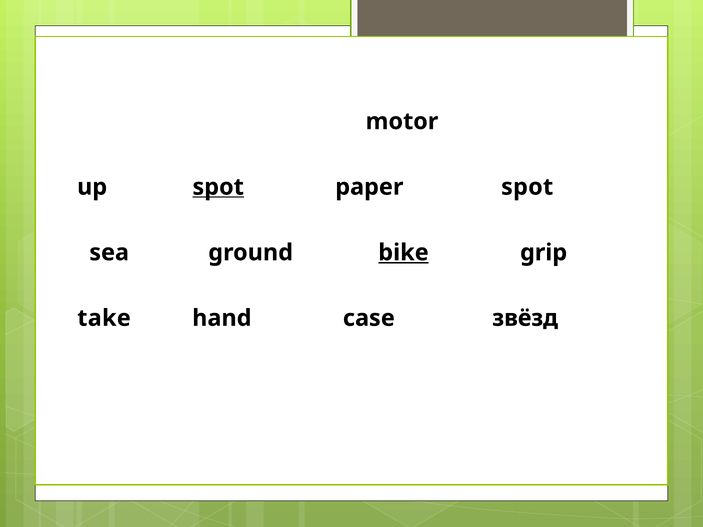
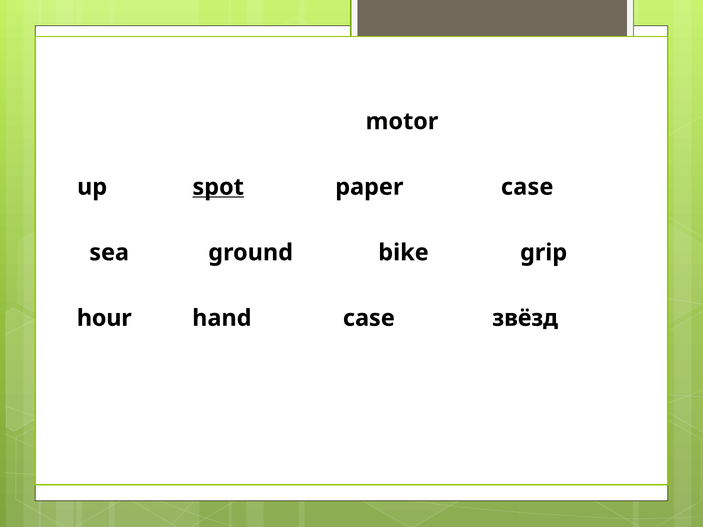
paper spot: spot -> case (527, 187)
bike underline: present -> none (403, 253)
take: take -> hour (104, 318)
